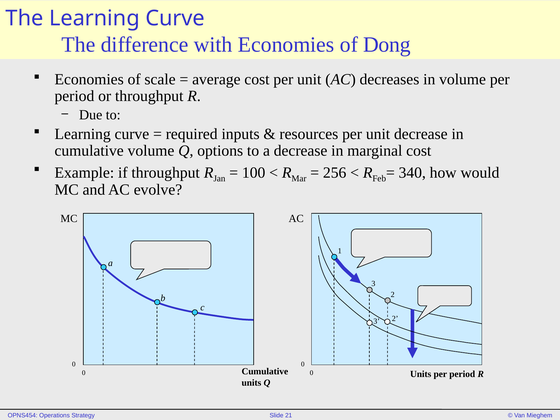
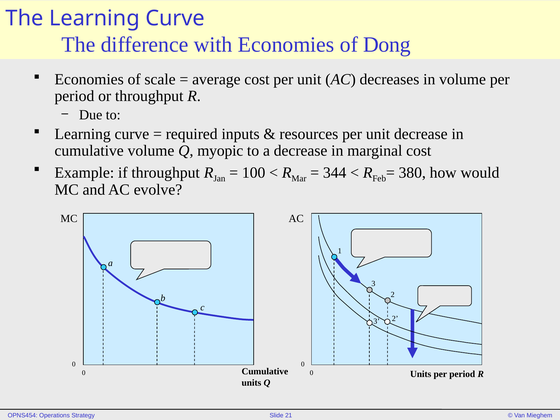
options: options -> myopic (220, 151)
256: 256 -> 344 (335, 173)
340: 340 -> 380 (412, 173)
